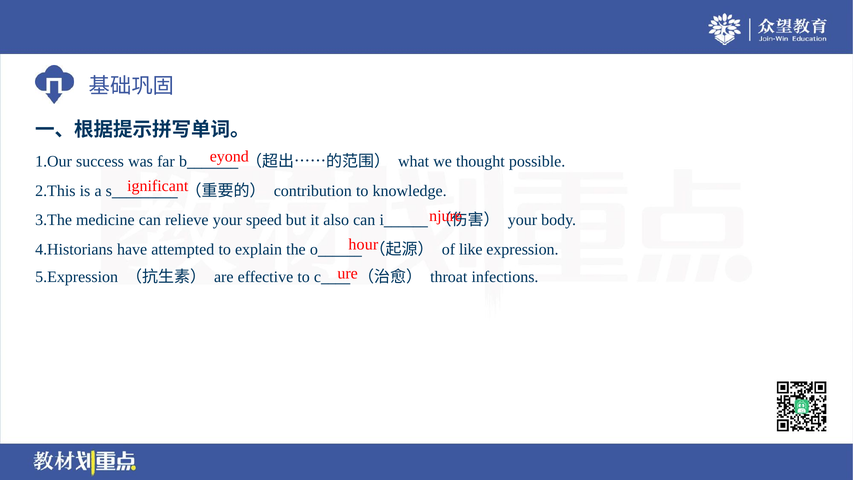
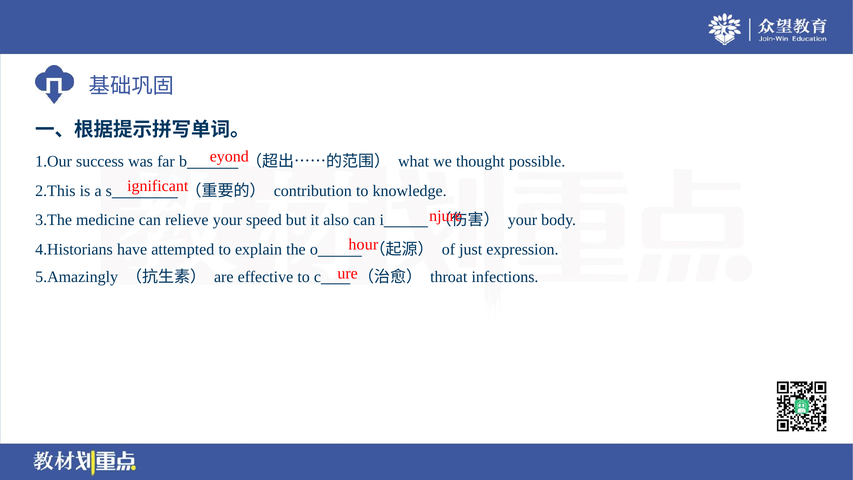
like: like -> just (471, 249)
5.Expression: 5.Expression -> 5.Amazingly (77, 277)
